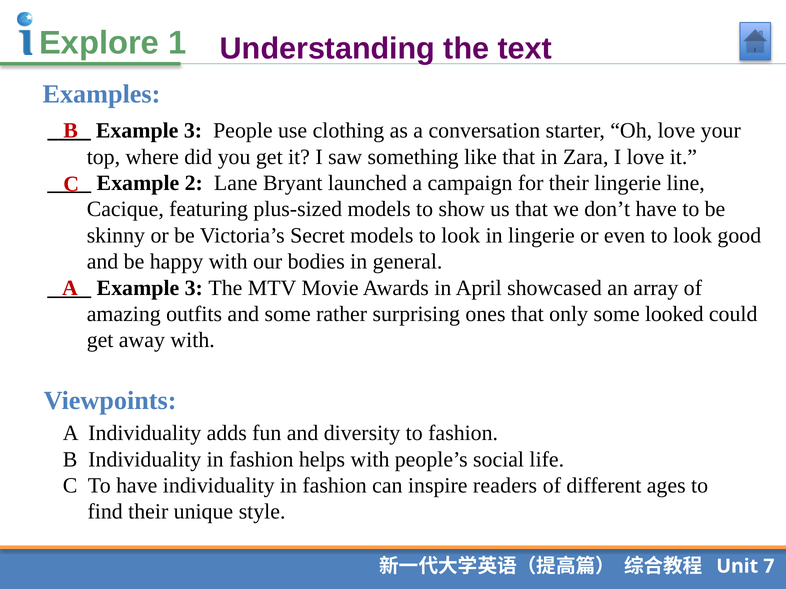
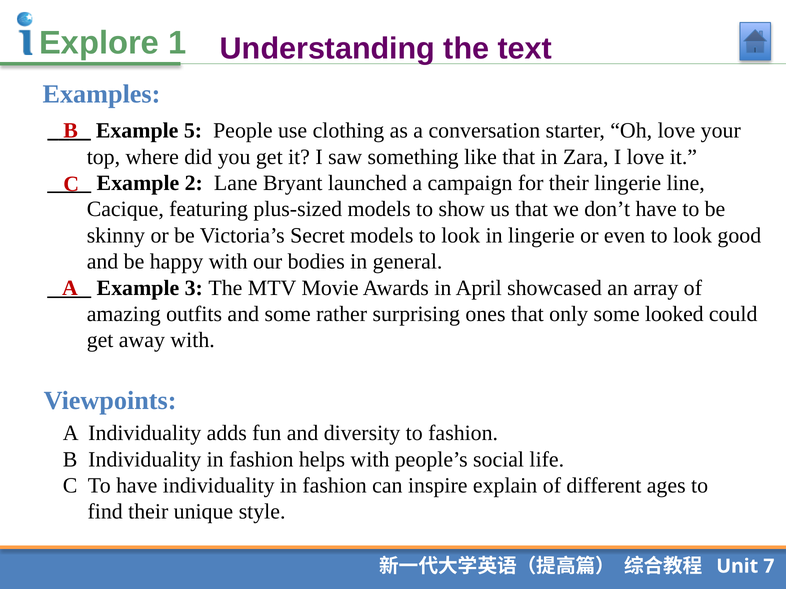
3: 3 -> 5 (193, 131)
readers: readers -> explain (505, 486)
